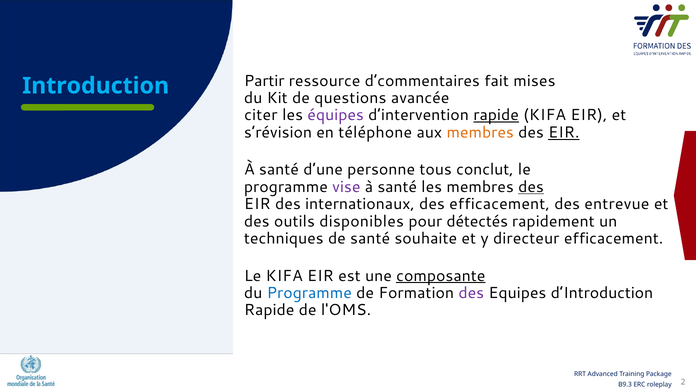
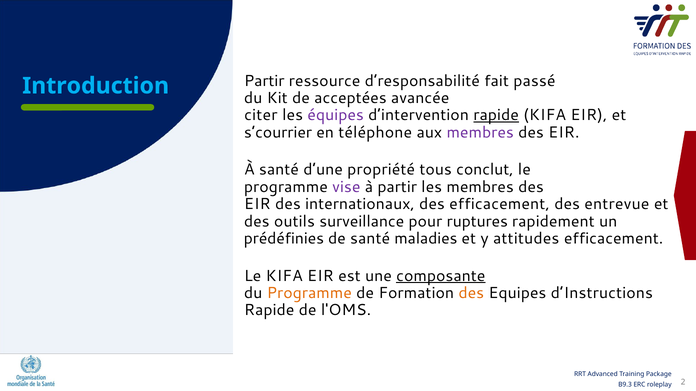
d’commentaires: d’commentaires -> d’responsabilité (422, 81)
mises: mises -> passé (534, 81)
questions: questions -> acceptées (350, 98)
s’révision: s’révision -> s’courrier (278, 133)
membres colour: orange -> purple (480, 133)
EIR underline: present -> none (564, 133)
personne: personne -> propriété (381, 170)
santé: santé -> partir (397, 187)
des underline: present -> none (531, 187)
disponibles: disponibles -> surveillance (362, 222)
détectés: détectés -> ruptures (477, 222)
techniques: techniques -> prédéfinies (284, 239)
souhaite: souhaite -> maladies (426, 239)
directeur: directeur -> attitudes (526, 239)
Programme colour: blue -> orange (309, 293)
des colour: purple -> orange (471, 293)
d’Introduction: d’Introduction -> d’Instructions (602, 293)
